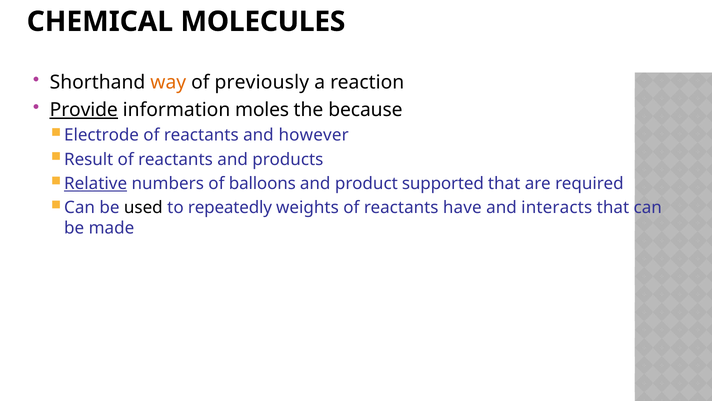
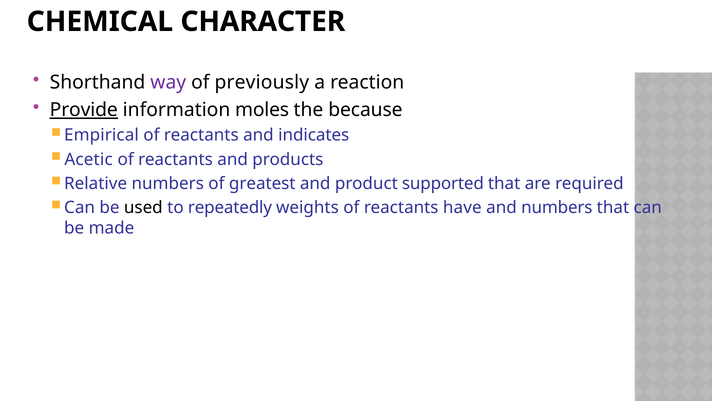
MOLECULES: MOLECULES -> CHARACTER (263, 22)
way colour: orange -> purple (168, 82)
Electrode: Electrode -> Empirical (101, 135)
however: however -> indicates (314, 135)
Result: Result -> Acetic (89, 159)
Relative underline: present -> none (96, 183)
balloons: balloons -> greatest (262, 183)
and interacts: interacts -> numbers (557, 208)
